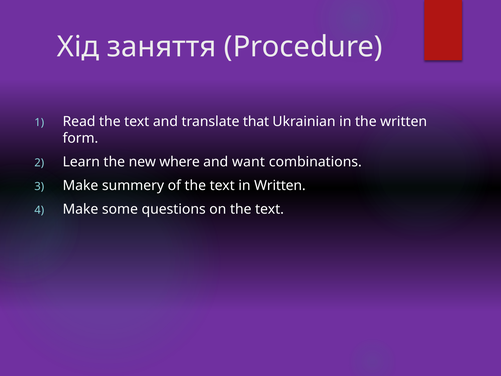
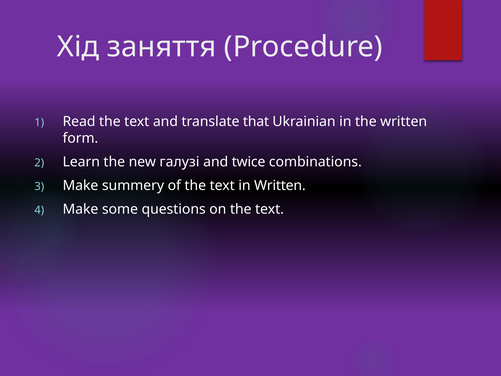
where: where -> галузі (179, 162)
want: want -> twice (249, 162)
